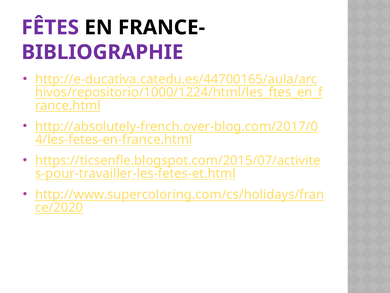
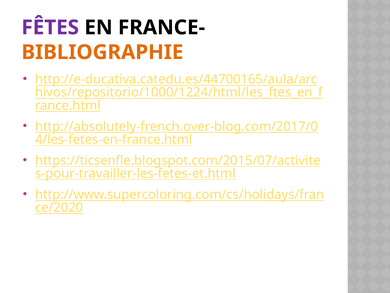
BIBLIOGRAPHIE colour: purple -> orange (102, 52)
